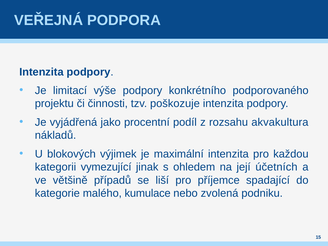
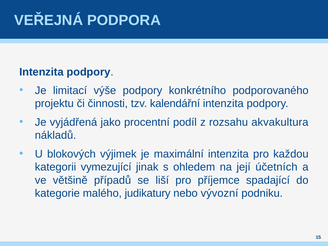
poškozuje: poškozuje -> kalendářní (175, 104)
kumulace: kumulace -> judikatury (148, 193)
zvolená: zvolená -> vývozní (220, 193)
